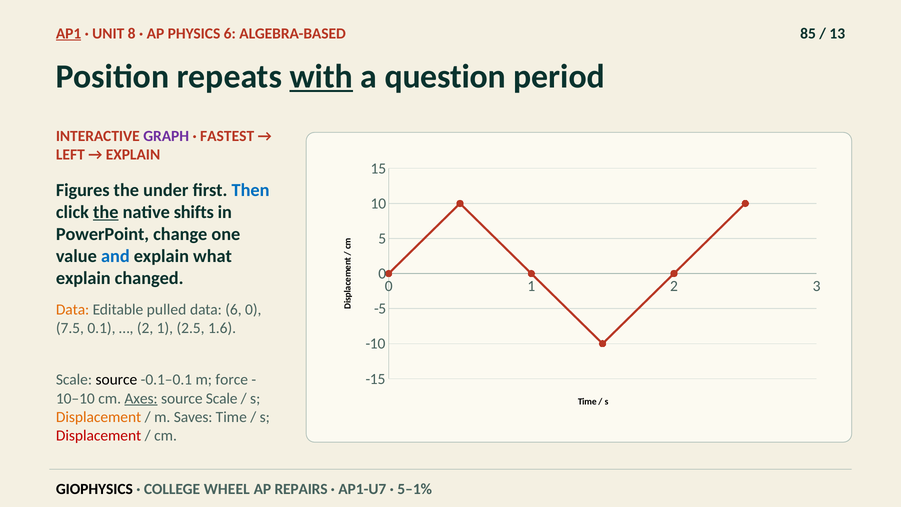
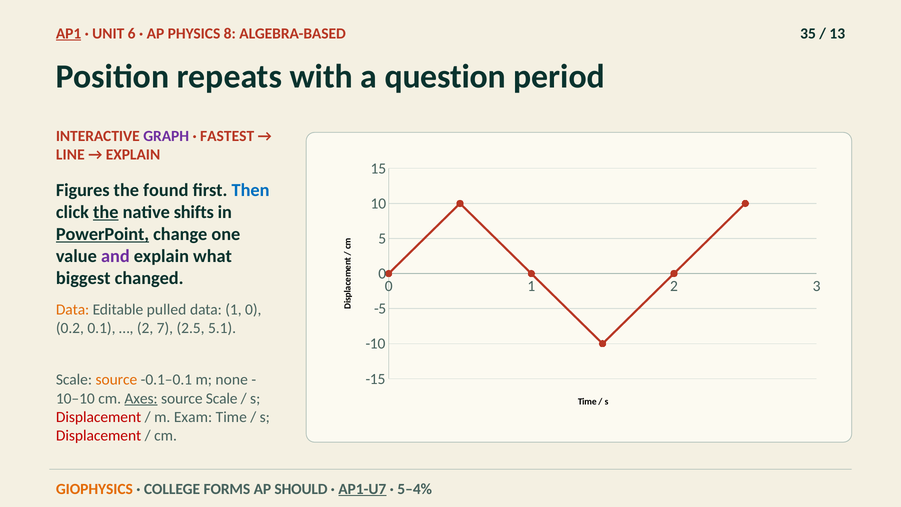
8: 8 -> 6 (132, 33)
PHYSICS 6: 6 -> 8 (230, 33)
85: 85 -> 35 (808, 33)
with underline: present -> none (321, 77)
LEFT: LEFT -> LINE (70, 155)
under: under -> found (166, 190)
PowerPoint underline: none -> present (102, 234)
and colour: blue -> purple (115, 256)
explain: explain -> biggest (83, 278)
data 6: 6 -> 1 (233, 309)
7.5: 7.5 -> 0.2 (70, 328)
2 1: 1 -> 7 (165, 328)
1.6: 1.6 -> 5.1 (222, 328)
source colour: black -> orange (116, 380)
force: force -> none (232, 380)
Displacement colour: orange -> red (99, 417)
Saves: Saves -> Exam (193, 417)
GIOPHYSICS colour: black -> orange (94, 489)
WHEEL: WHEEL -> FORMS (227, 489)
REPAIRS: REPAIRS -> SHOULD (301, 489)
AP1-U7 underline: none -> present (362, 489)
5–1%: 5–1% -> 5–4% (415, 489)
